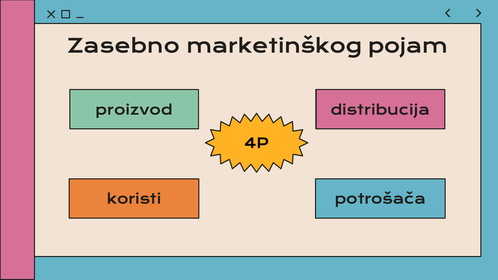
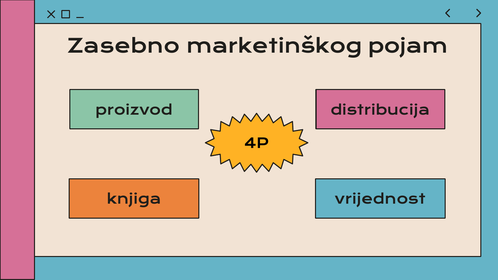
koristi: koristi -> knjiga (134, 200)
potrošača: potrošača -> vrijednost (380, 200)
